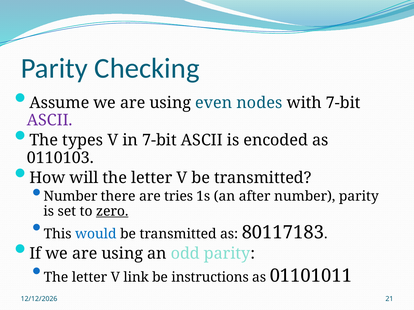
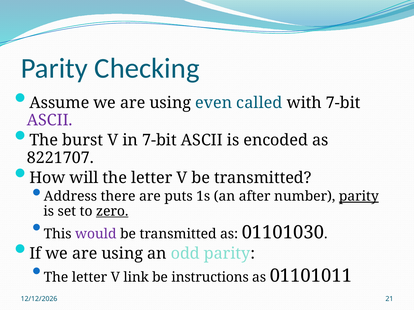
nodes: nodes -> called (259, 103)
types: types -> burst (83, 141)
0110103: 0110103 -> 8221707 (60, 158)
Number: Number -> Address (70, 197)
tries: tries -> puts (179, 197)
parity underline: none -> present (359, 197)
would colour: blue -> purple (96, 234)
80117183: 80117183 -> 01101030 (283, 233)
